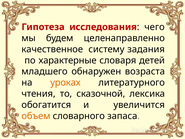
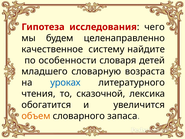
задания: задания -> найдите (146, 49)
характерные: характерные -> особенности (68, 60)
обнаружен: обнаружен -> словарную (96, 71)
уроках colour: orange -> blue (65, 82)
